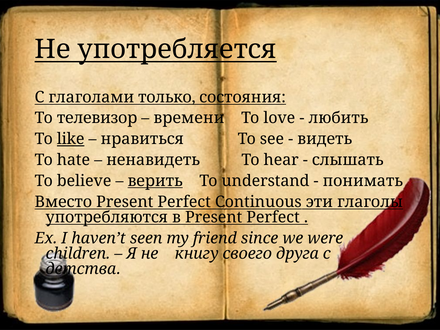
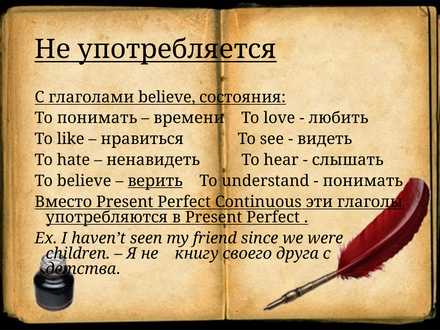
глаголами только: только -> believe (167, 97)
To телевизор: телевизор -> понимать (97, 118)
like underline: present -> none (71, 139)
